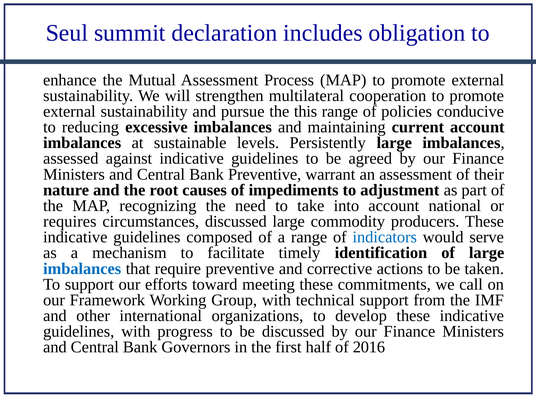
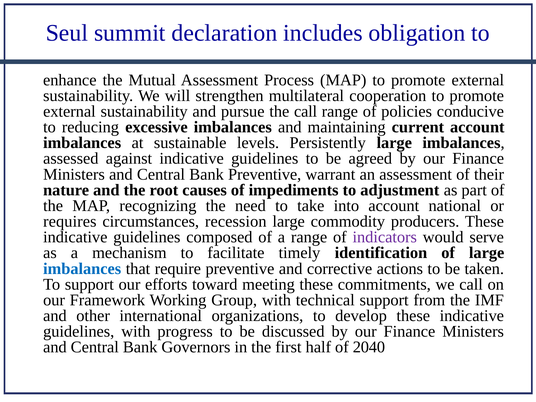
the this: this -> call (306, 111)
circumstances discussed: discussed -> recession (236, 221)
indicators colour: blue -> purple (385, 237)
2016: 2016 -> 2040 (369, 347)
